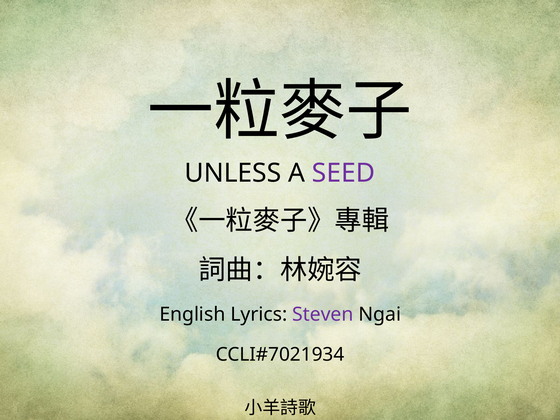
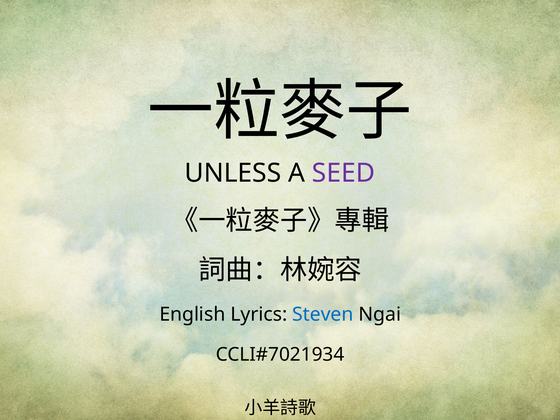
Steven colour: purple -> blue (323, 315)
